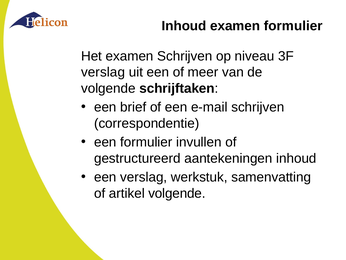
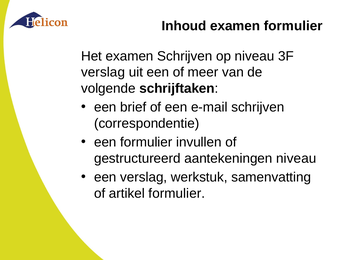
aantekeningen inhoud: inhoud -> niveau (296, 158)
artikel volgende: volgende -> formulier (177, 193)
